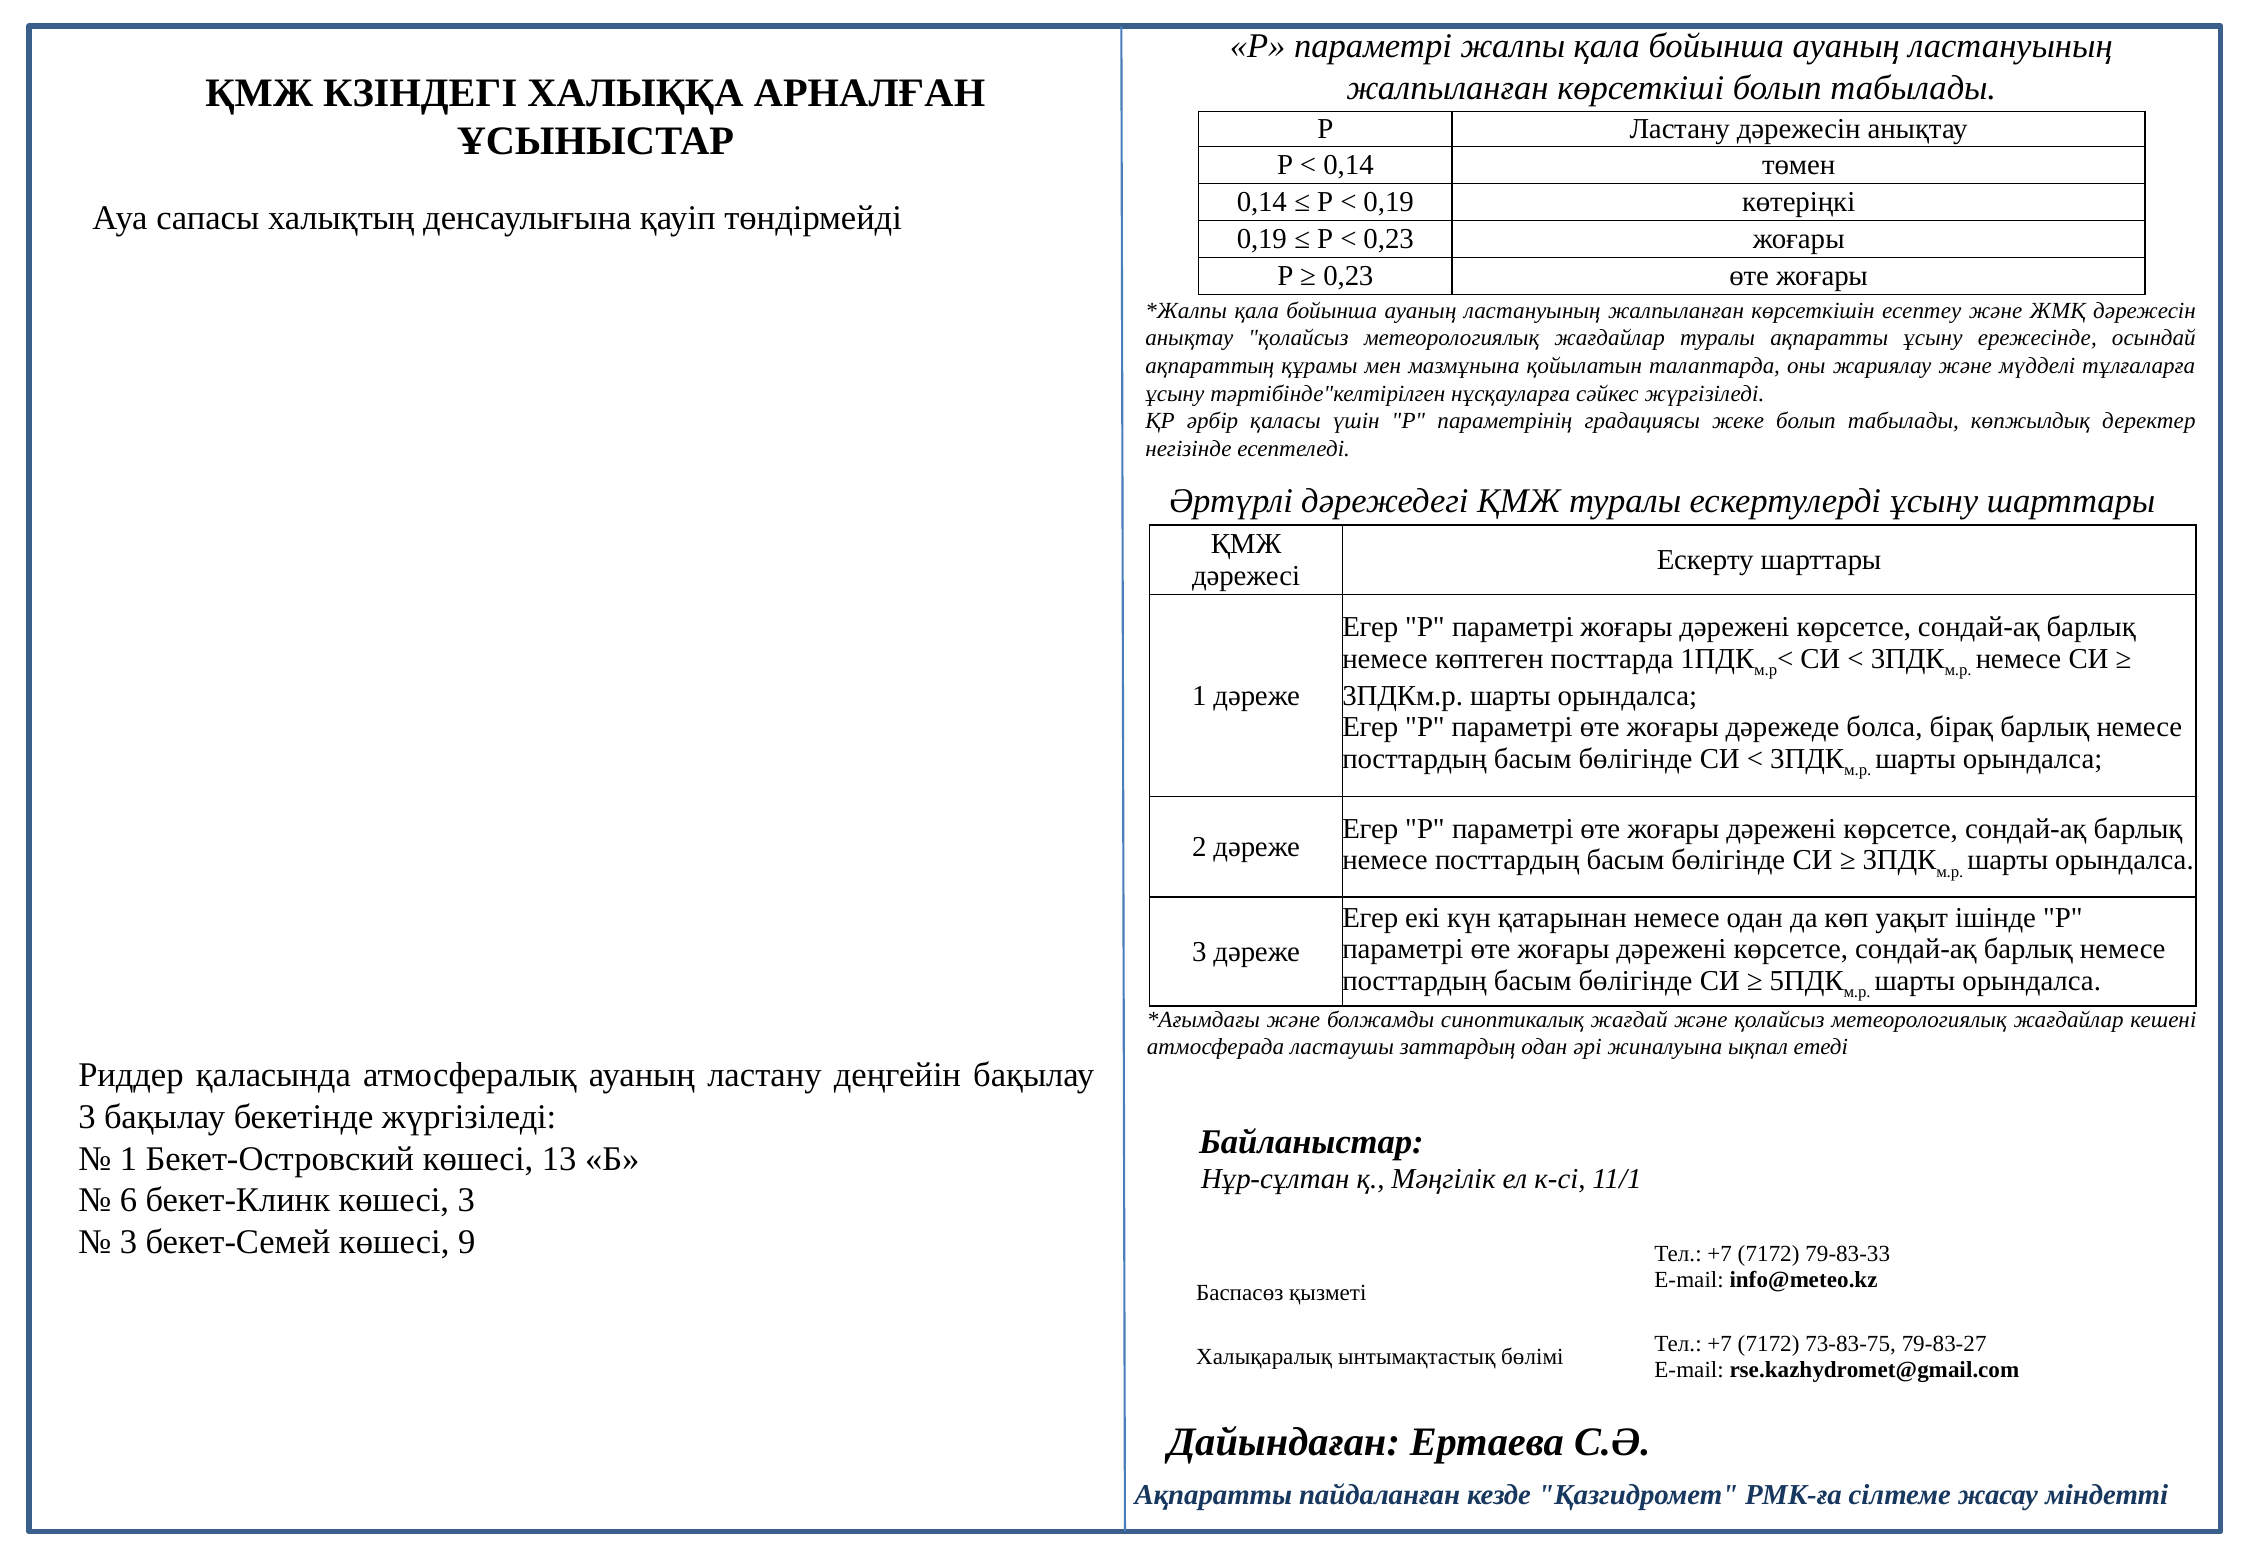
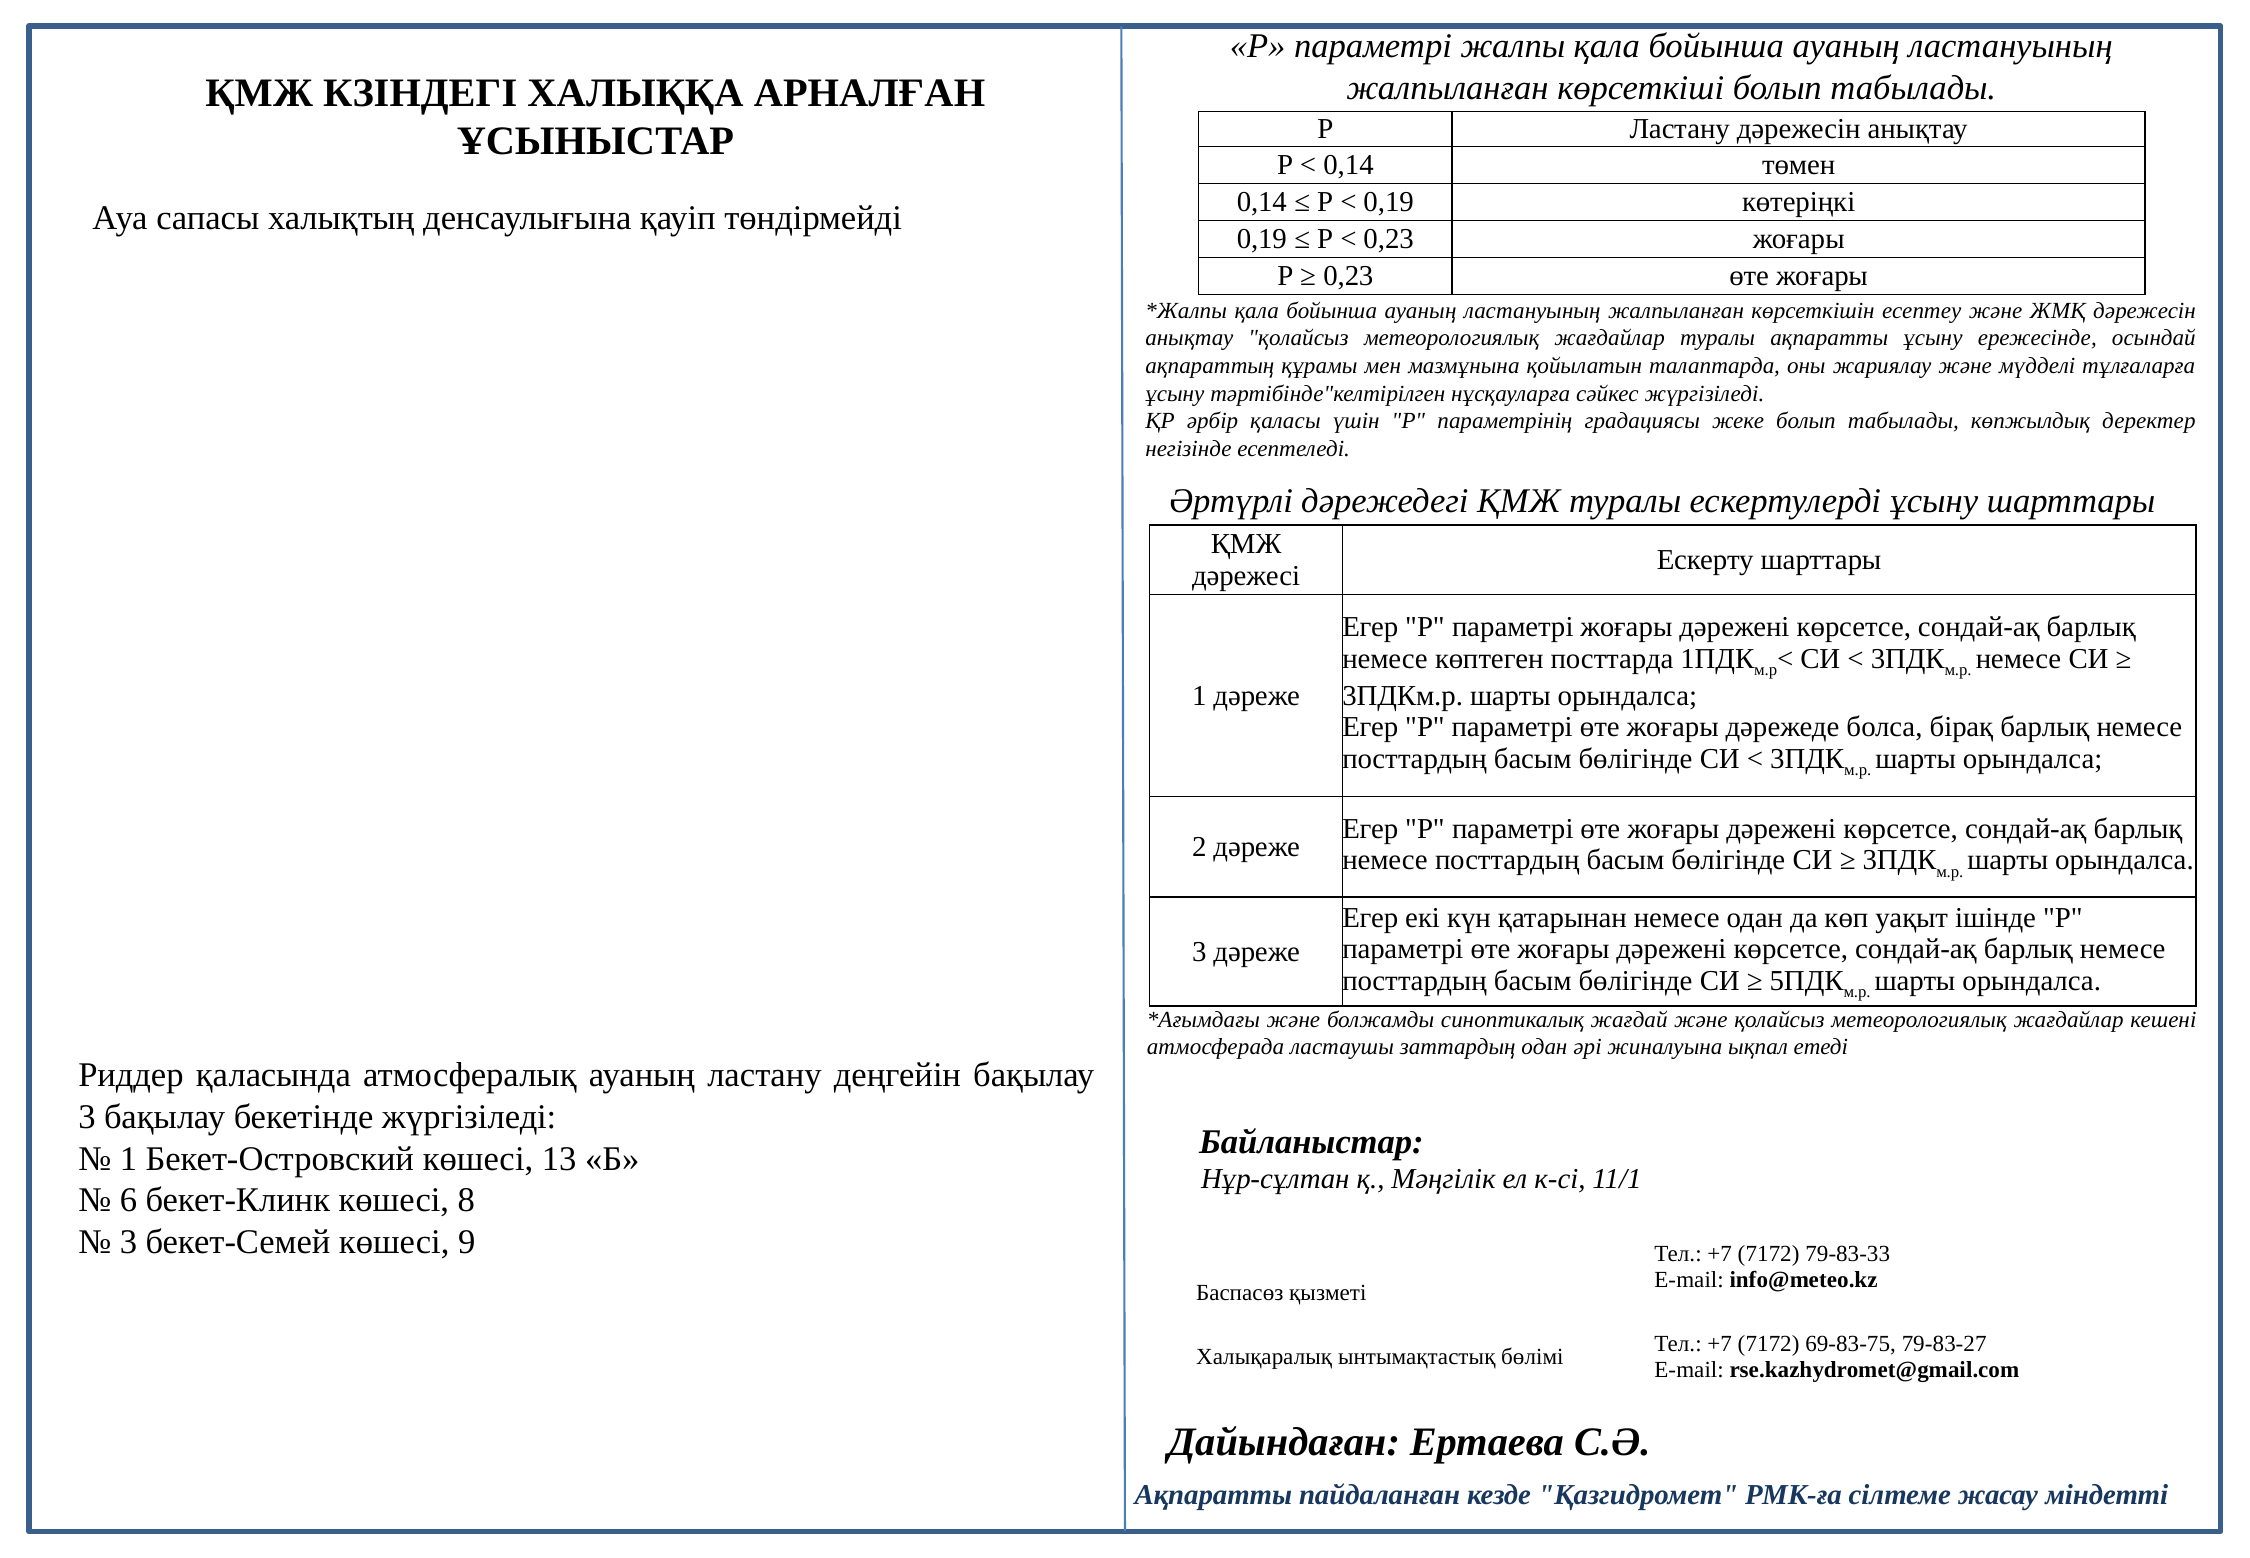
көшесі 3: 3 -> 8 (466, 1200)
73-83-75: 73-83-75 -> 69-83-75 (1851, 1344)
